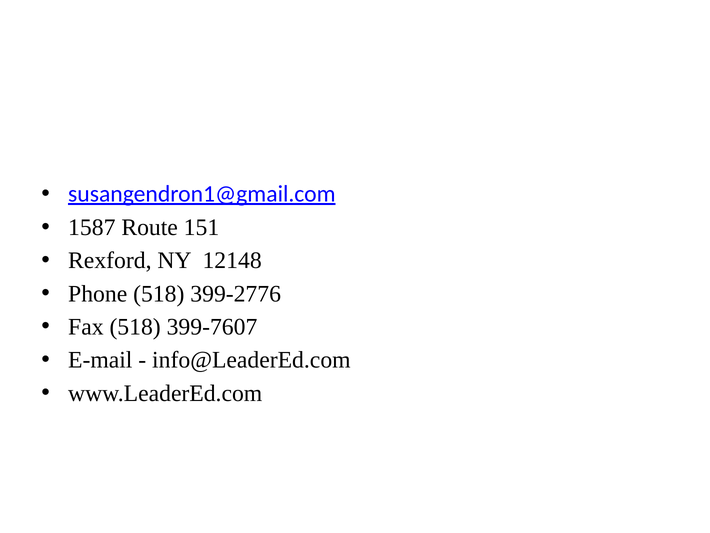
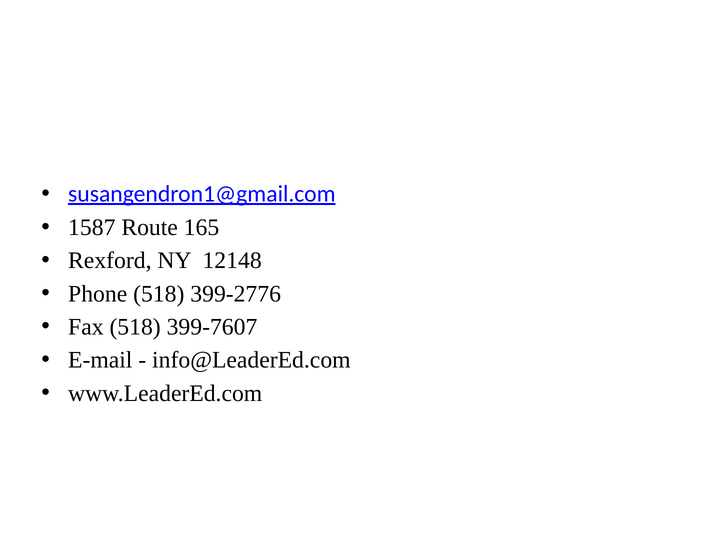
151: 151 -> 165 (201, 227)
